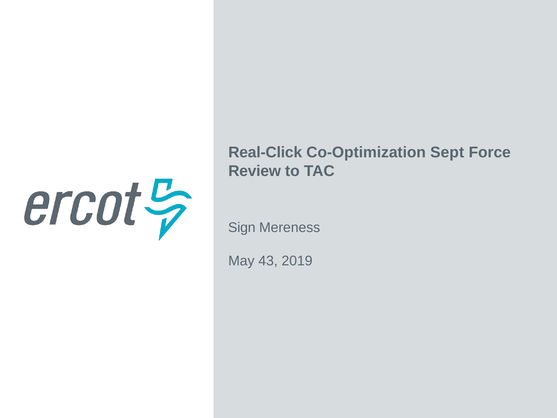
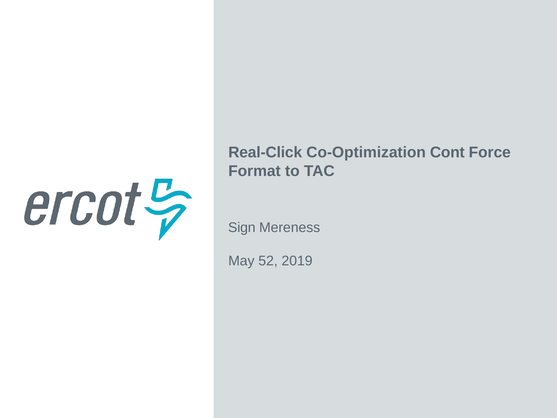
Sept: Sept -> Cont (447, 152)
Review: Review -> Format (254, 171)
43: 43 -> 52 (268, 261)
